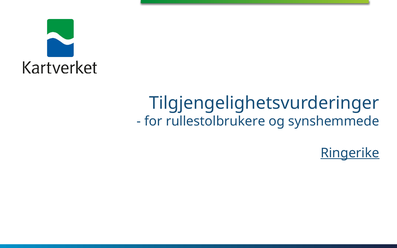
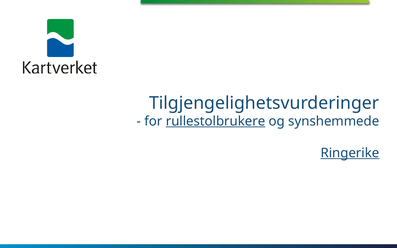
rullestolbrukere underline: none -> present (216, 121)
